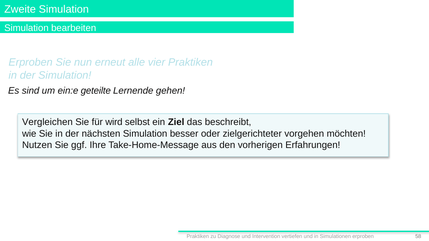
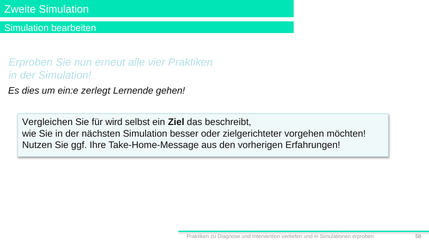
sind: sind -> dies (31, 91)
geteilte: geteilte -> zerlegt (96, 91)
